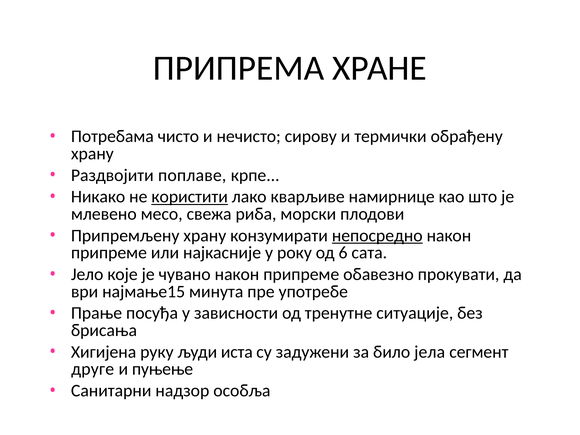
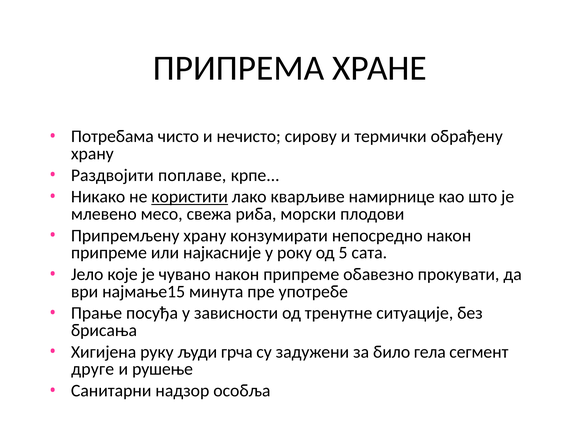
непосредно underline: present -> none (377, 236)
6: 6 -> 5 (343, 253)
иста: иста -> грча (237, 352)
јела: јела -> гела (430, 352)
пуњење: пуњење -> рушење (162, 369)
